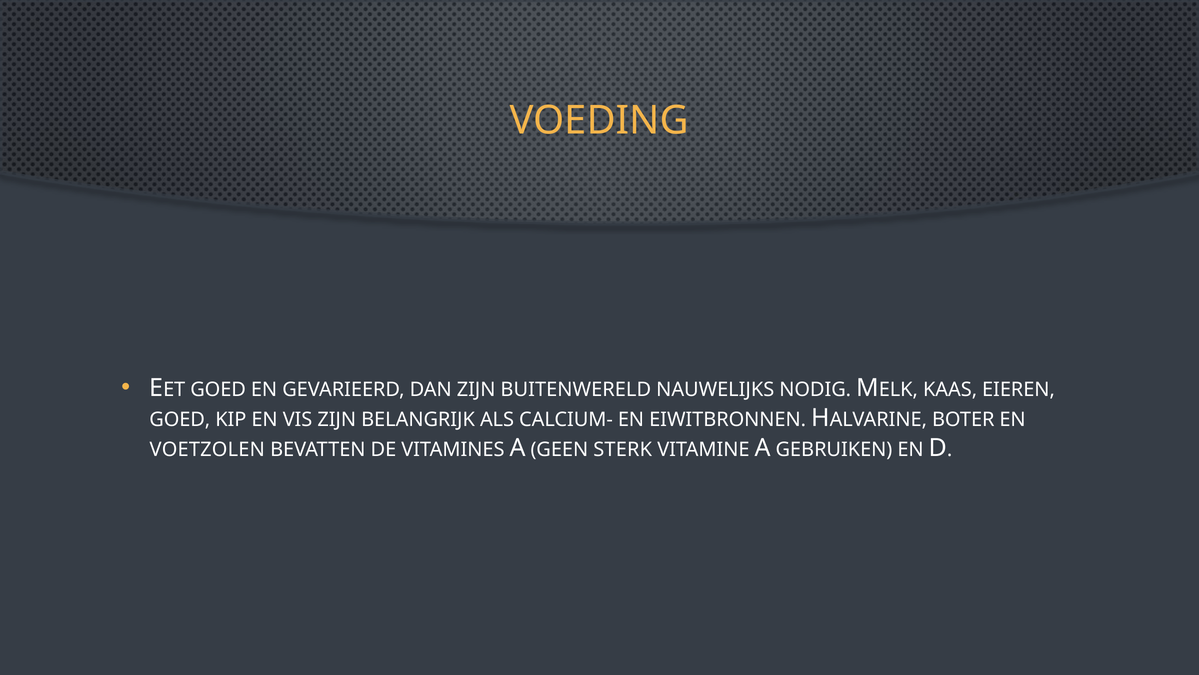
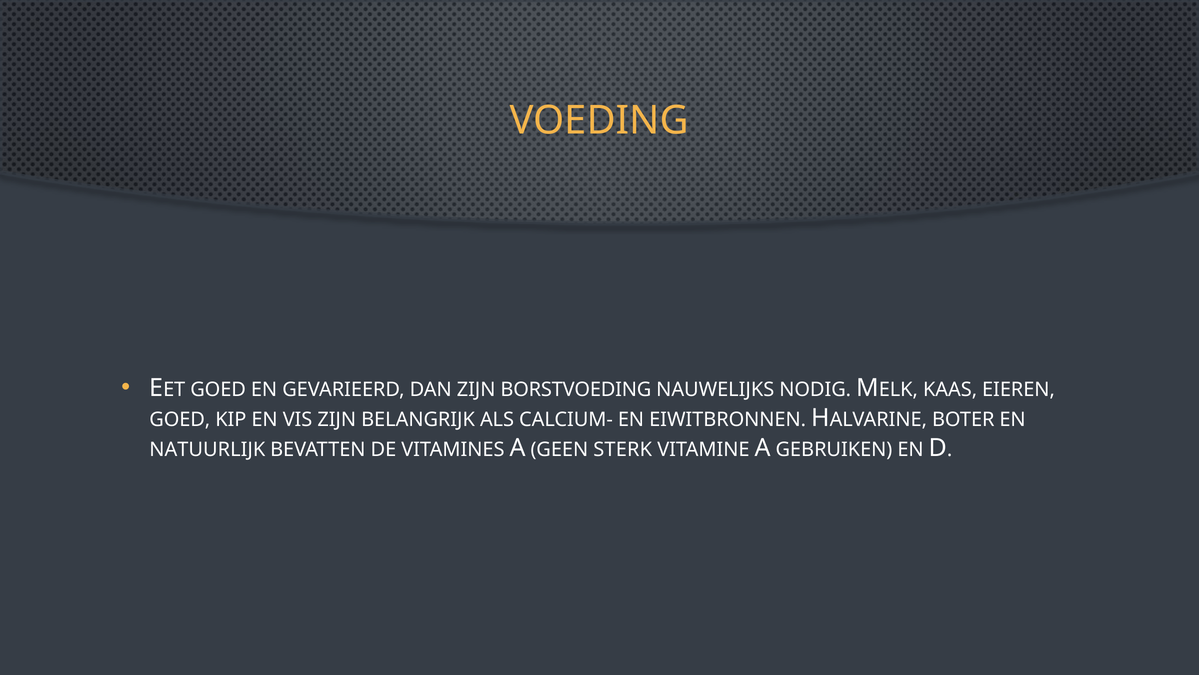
BUITENWERELD: BUITENWERELD -> BORSTVOEDING (576, 389)
VOETZOLEN: VOETZOLEN -> NATUURLIJK (207, 449)
